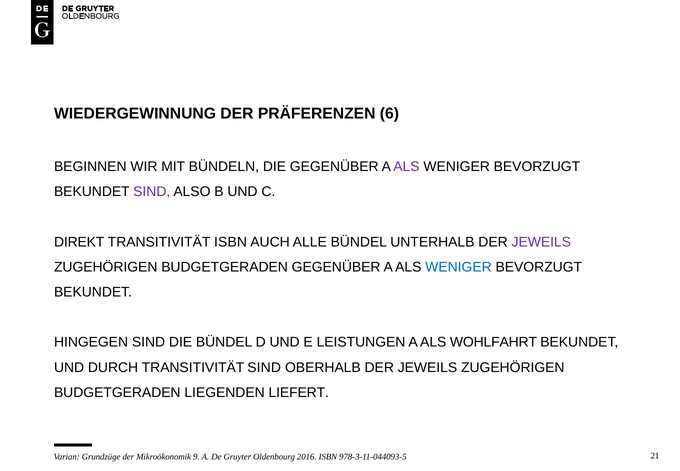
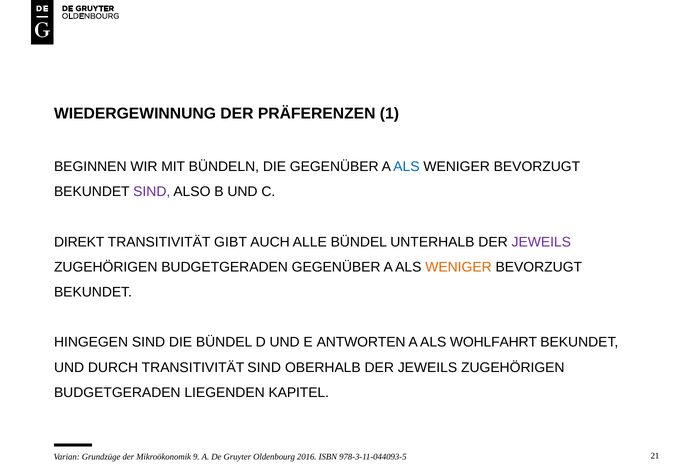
6: 6 -> 1 (389, 113)
ALS colour: purple -> blue (406, 167)
TRANSITIVITÄT ISBN: ISBN -> GIBT (231, 242)
WENIGER colour: blue -> orange (459, 267)
LEISTUNGEN: LEISTUNGEN -> ANTWORTEN (361, 342)
LIEFERT: LIEFERT -> KAPITEL (299, 392)
